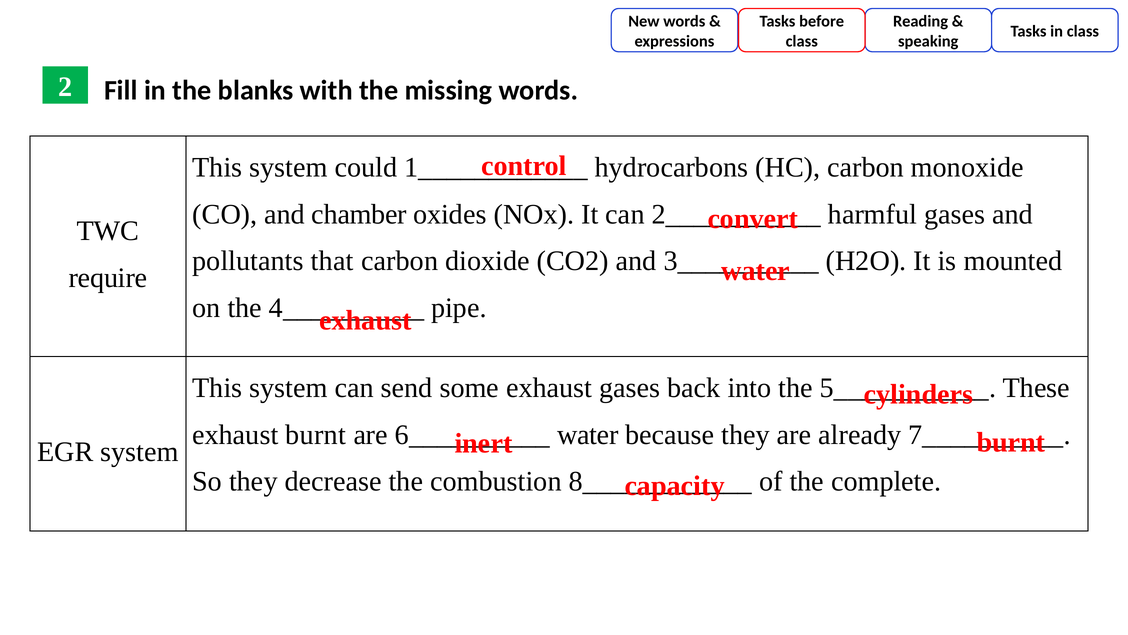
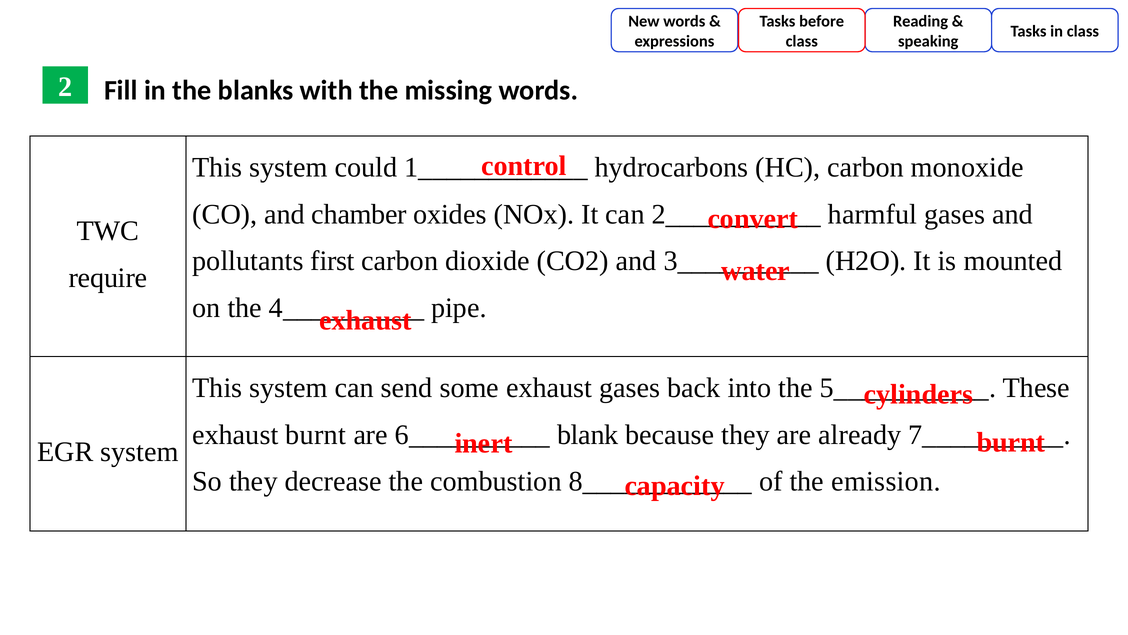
that: that -> first (333, 261)
water: water -> blank (588, 434)
complete: complete -> emission (886, 481)
